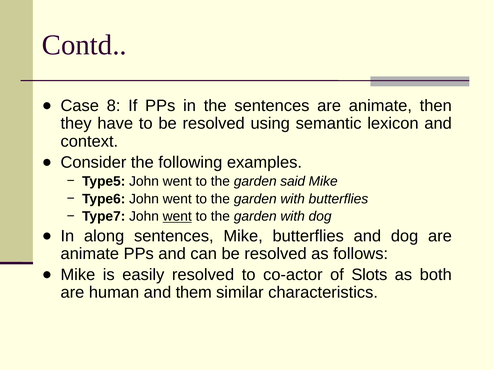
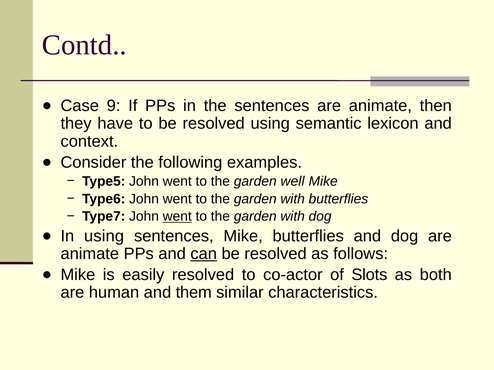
8: 8 -> 9 (114, 106)
said: said -> well (293, 182)
In along: along -> using (104, 236)
can underline: none -> present (204, 254)
